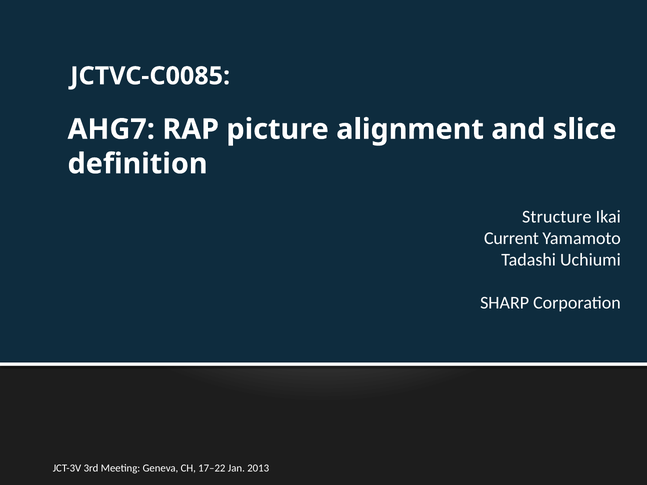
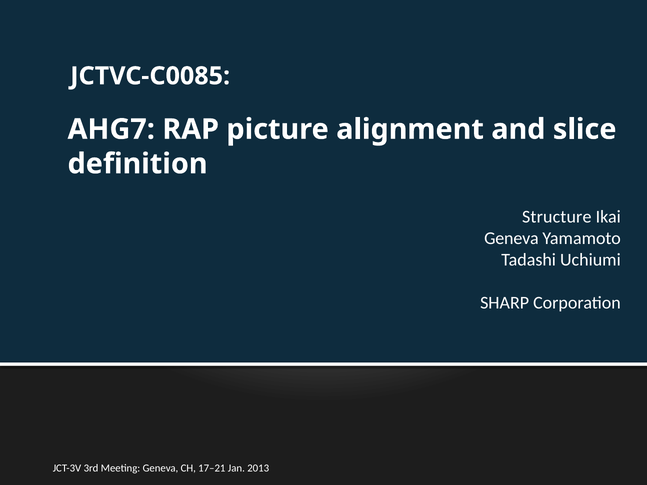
Current: Current -> Geneva (511, 238)
17–22: 17–22 -> 17–21 (212, 469)
